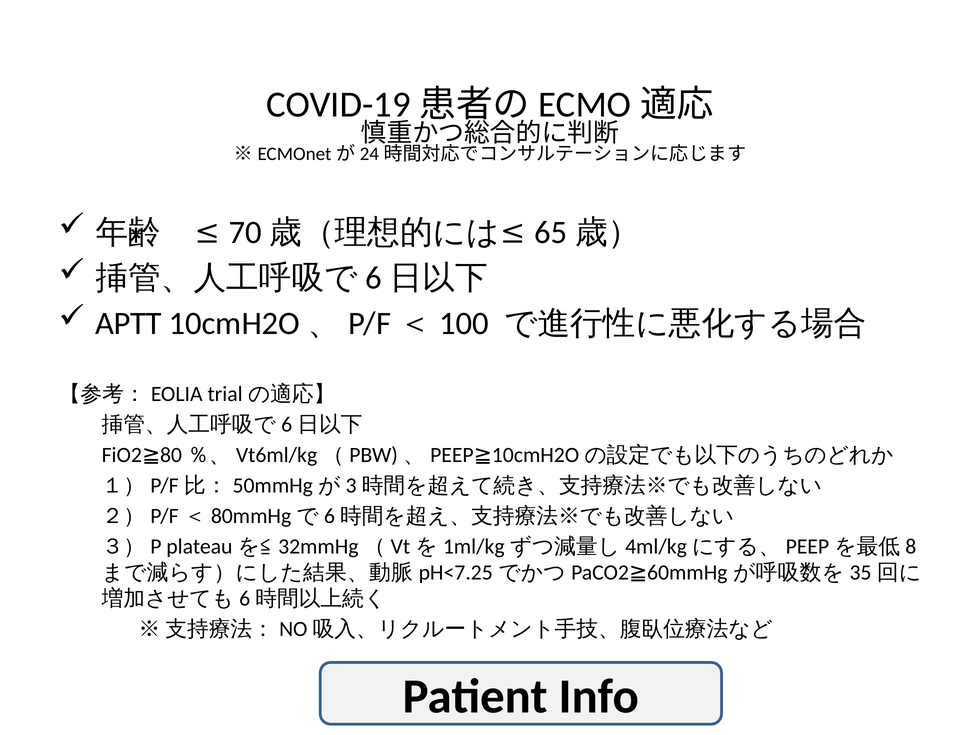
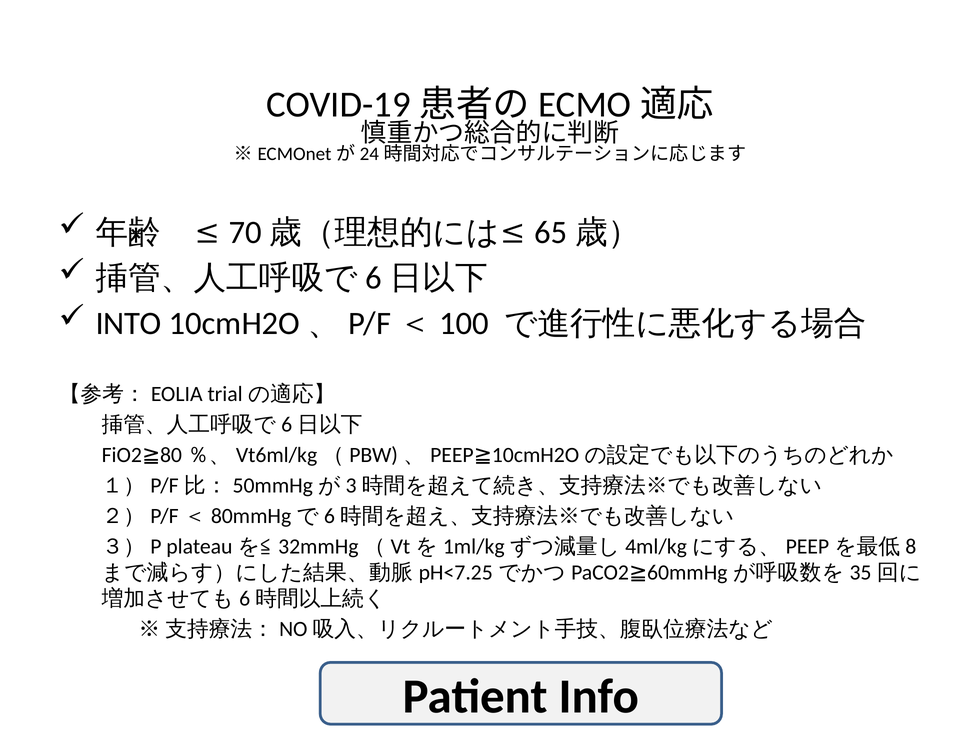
APTT: APTT -> INTO (128, 324)
